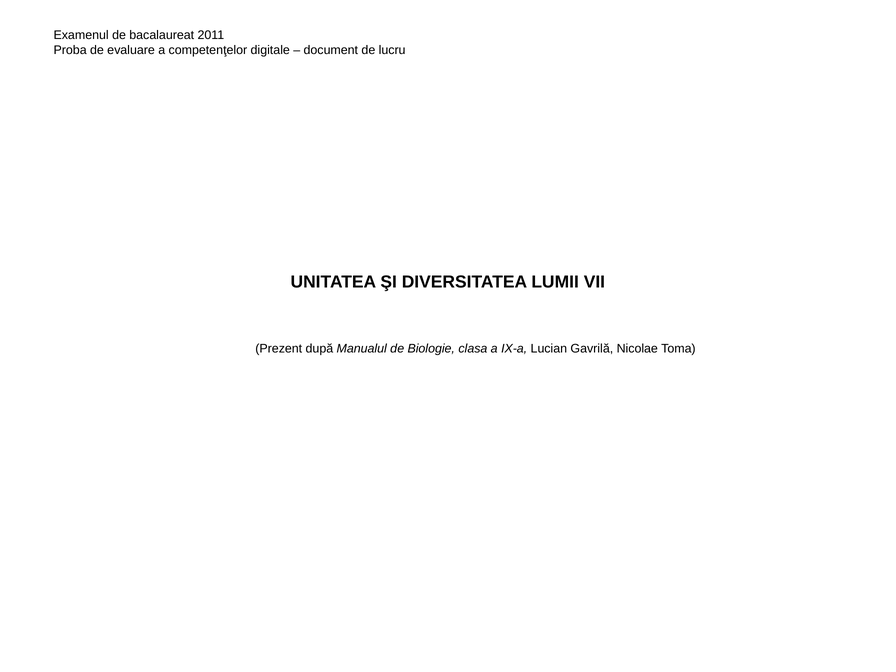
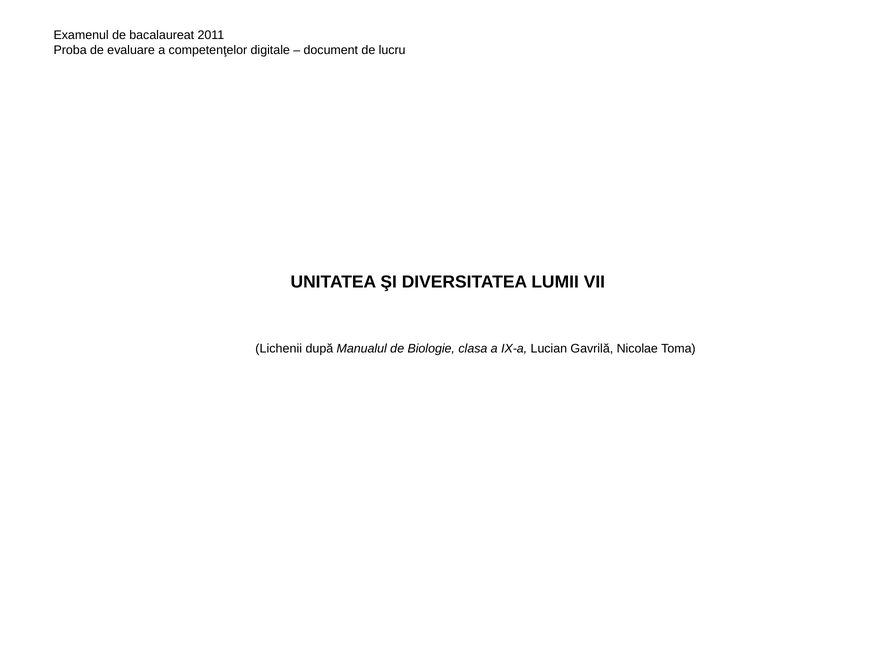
Prezent: Prezent -> Lichenii (279, 349)
